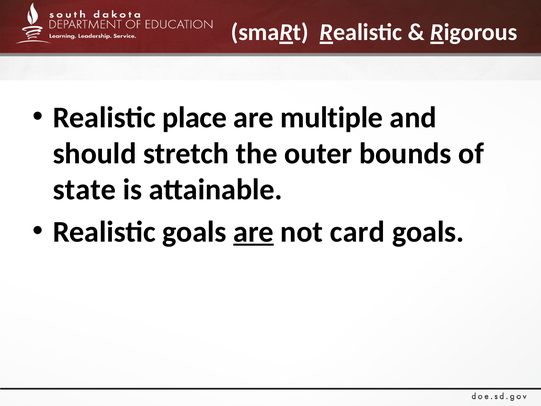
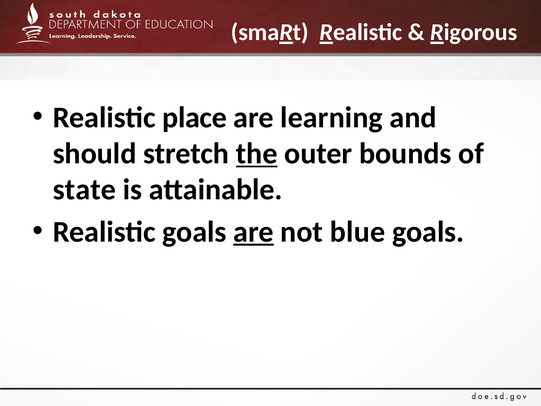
multiple: multiple -> learning (332, 117)
the underline: none -> present (257, 154)
card: card -> blue (357, 232)
